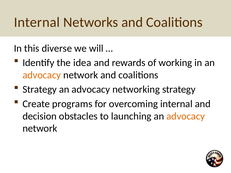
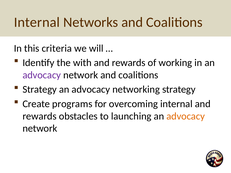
diverse: diverse -> criteria (57, 48)
idea: idea -> with (82, 63)
advocacy colour: orange -> purple (42, 75)
decision: decision -> rewards (40, 116)
